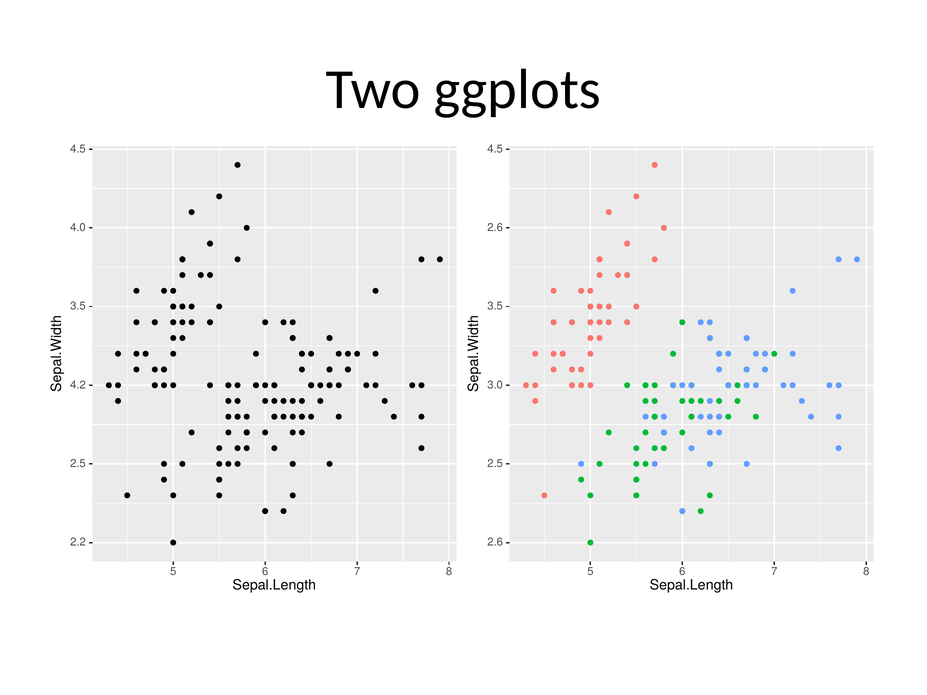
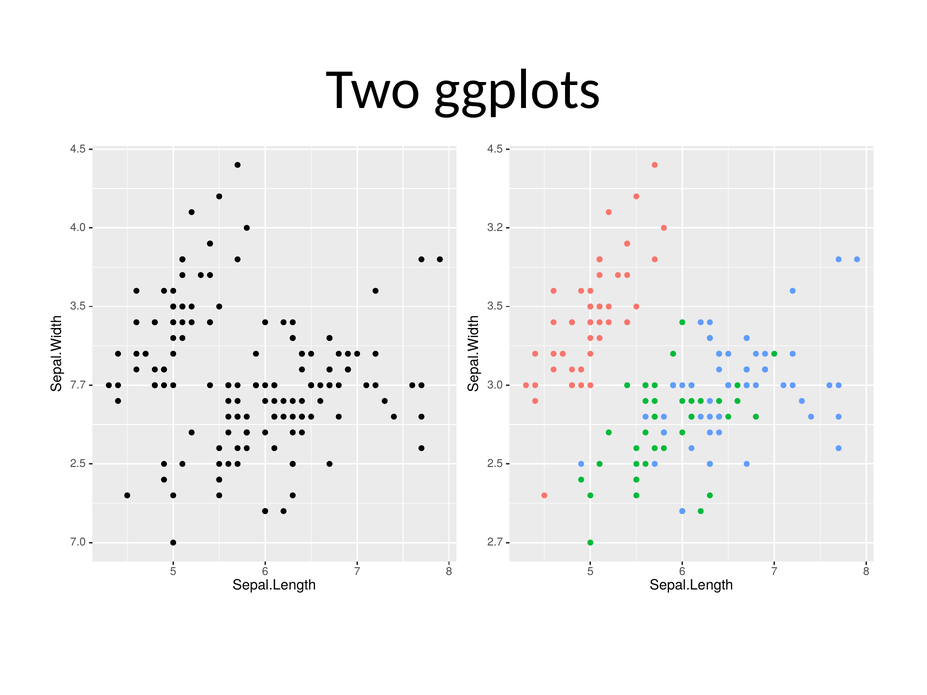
2.6: 2.6 -> 3.2 (495, 228)
4.2: 4.2 -> 7.7 (78, 385)
2.2: 2.2 -> 7.0 (78, 542)
2.6: 2.6 -> 2.7 (495, 542)
